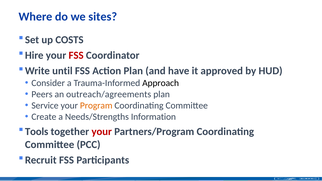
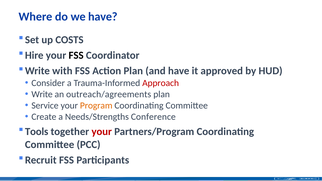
we sites: sites -> have (103, 17)
FSS colour: red -> black (76, 55)
until: until -> with (62, 71)
Approach colour: black -> red (161, 83)
Peers: Peers -> Write (42, 94)
Information: Information -> Conference (153, 117)
